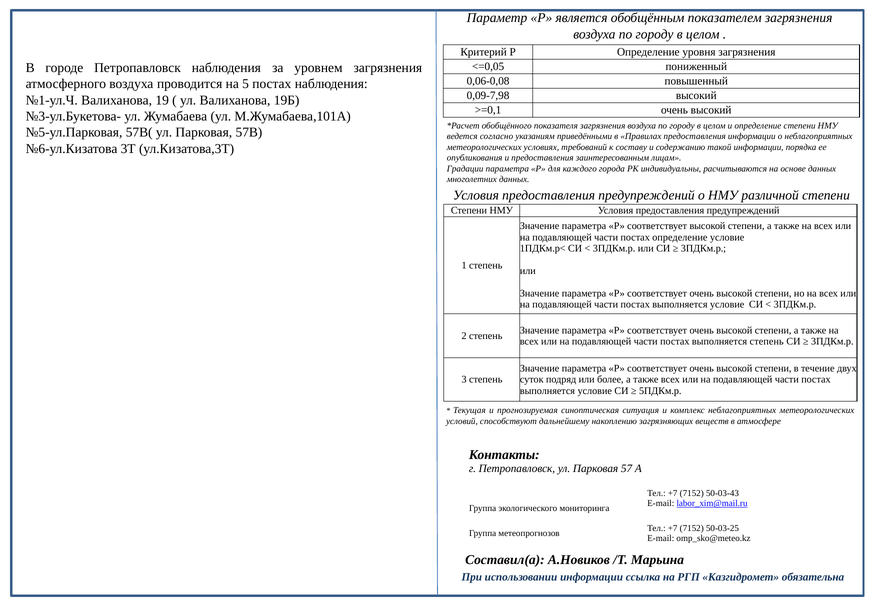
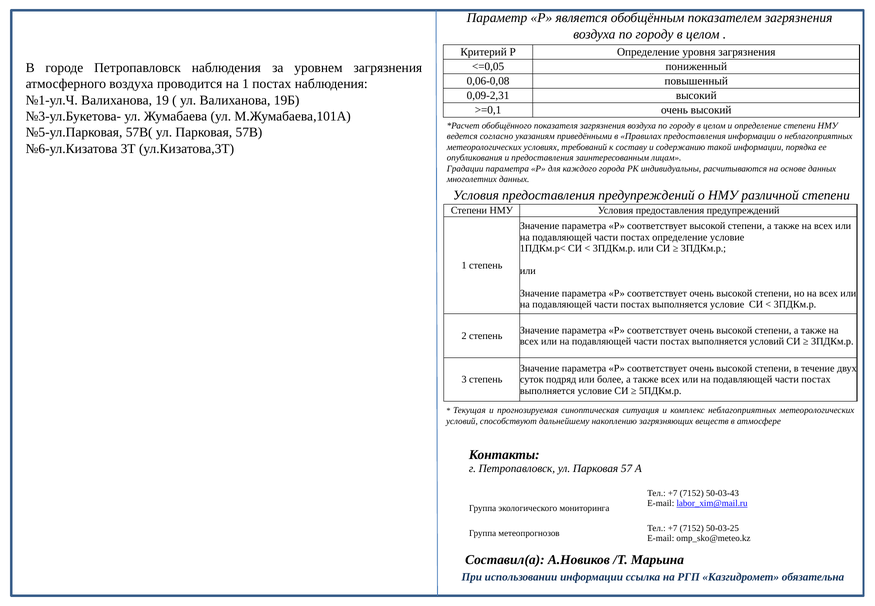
на 5: 5 -> 1 (246, 84)
0,09-7,98: 0,09-7,98 -> 0,09-2,31 (488, 95)
выполняется степень: степень -> условий (767, 341)
